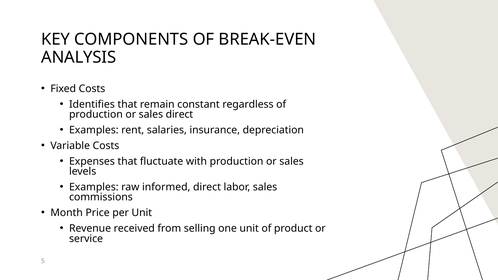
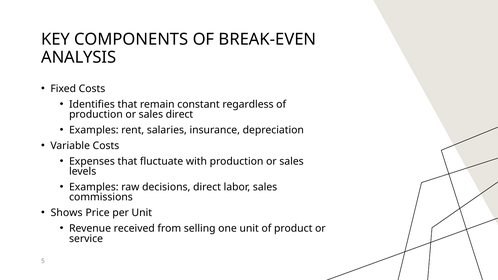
informed: informed -> decisions (166, 187)
Month: Month -> Shows (67, 213)
